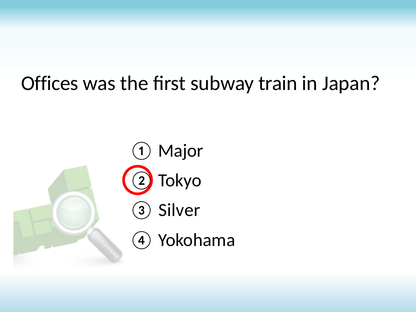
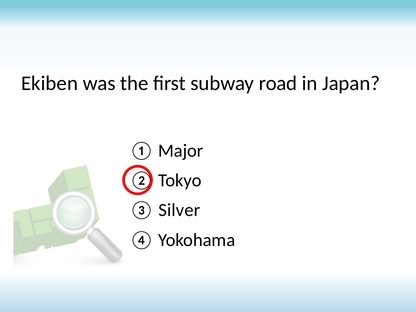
Offices: Offices -> Ekiben (50, 83)
train: train -> road (278, 83)
